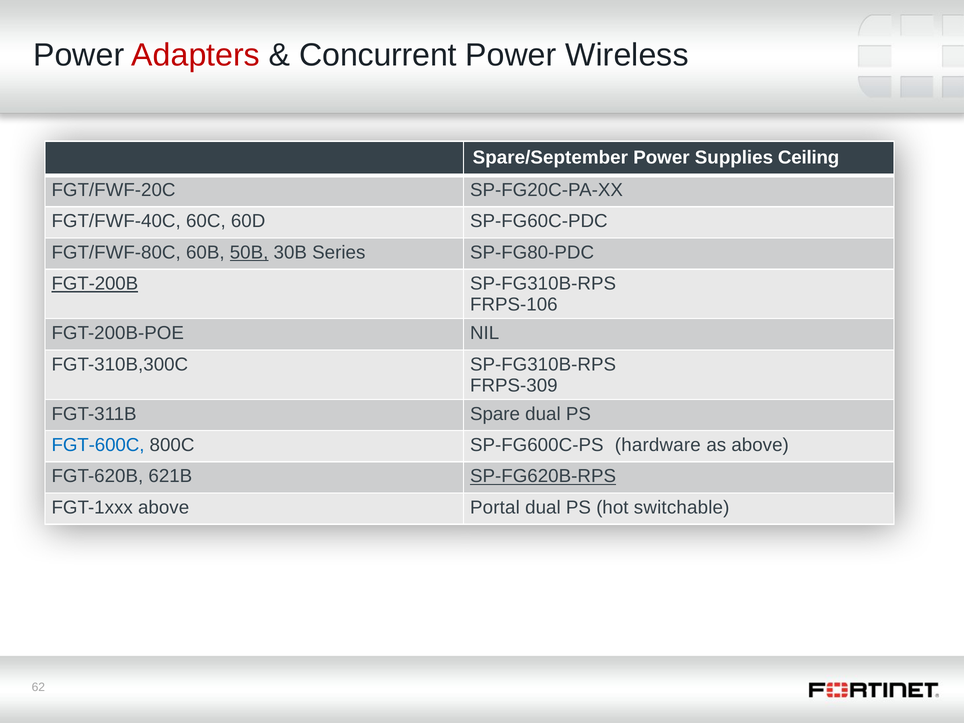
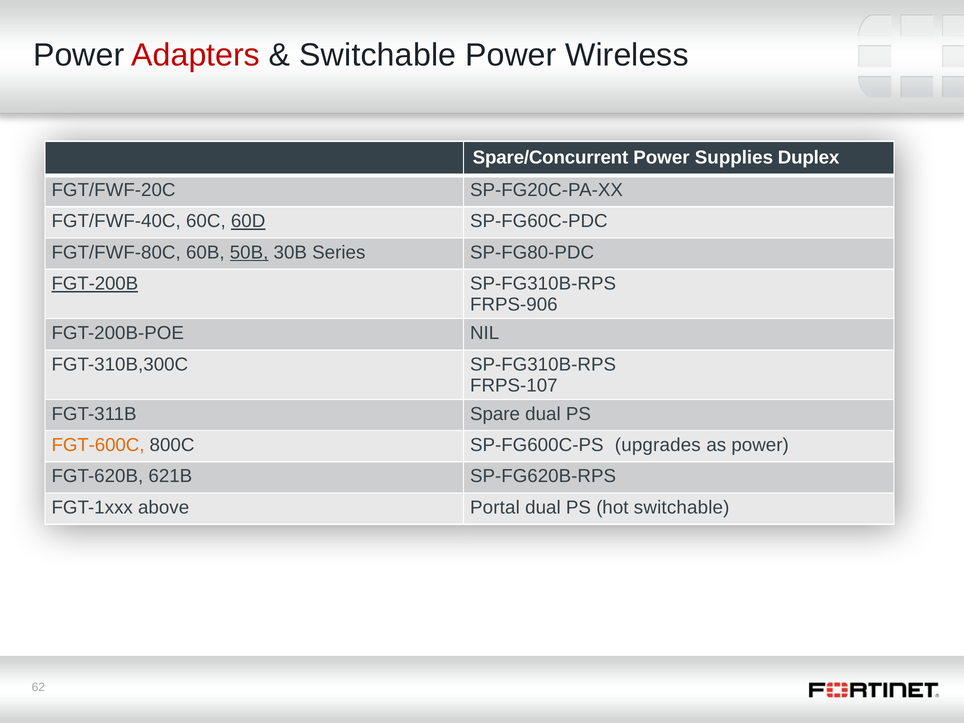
Concurrent: Concurrent -> Switchable (378, 55)
Spare/September: Spare/September -> Spare/Concurrent (550, 157)
Ceiling: Ceiling -> Duplex (809, 157)
60D underline: none -> present (248, 221)
FRPS-106: FRPS-106 -> FRPS-906 (514, 305)
FRPS-309: FRPS-309 -> FRPS-107 (514, 385)
FGT-600C colour: blue -> orange (98, 445)
hardware: hardware -> upgrades (658, 445)
as above: above -> power (760, 445)
SP-FG620B-RPS underline: present -> none (543, 476)
